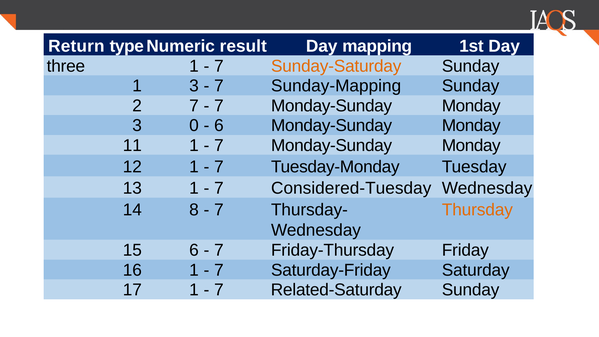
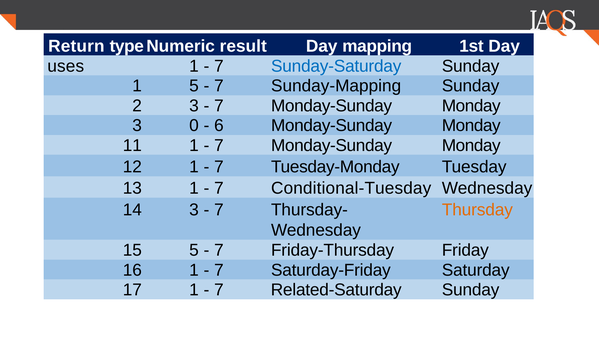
three: three -> uses (66, 66)
Sunday-Saturday colour: orange -> blue (336, 66)
1 3: 3 -> 5 (194, 86)
2 7: 7 -> 3 (194, 106)
Considered-Tuesday: Considered-Tuesday -> Conditional-Tuesday (351, 188)
14 8: 8 -> 3 (194, 210)
15 6: 6 -> 5 (194, 250)
